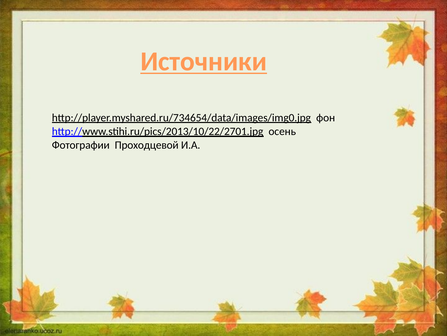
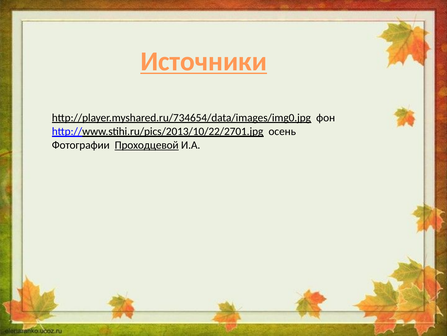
Проходцевой underline: none -> present (147, 145)
